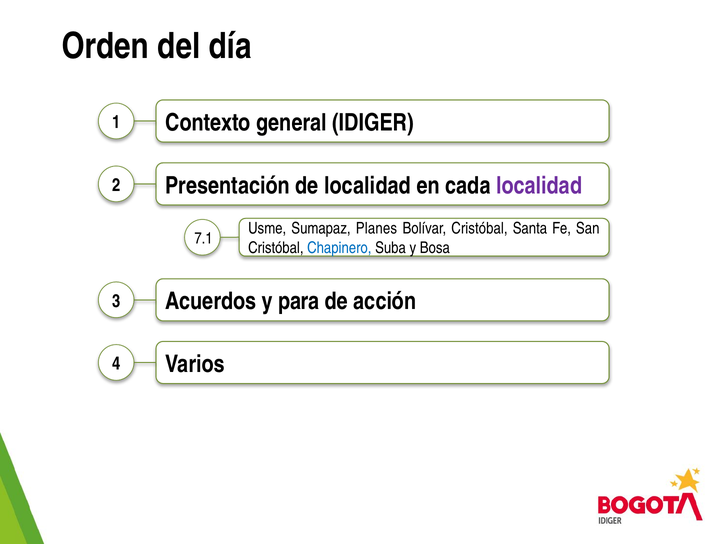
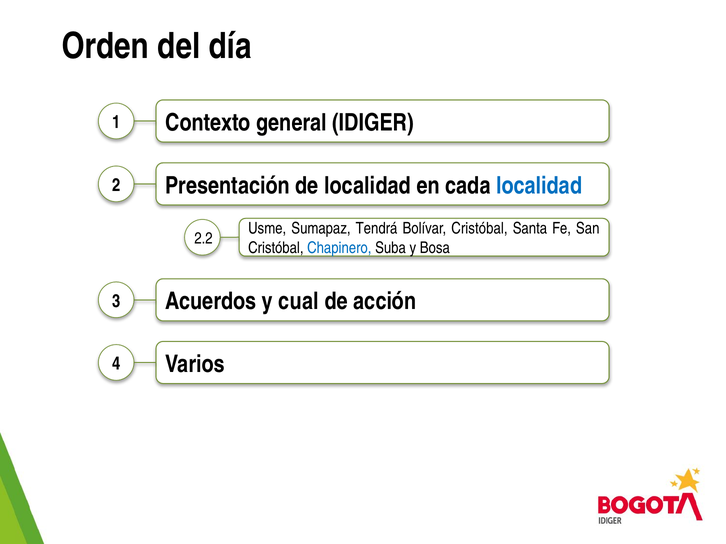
localidad colour: purple -> blue (539, 186)
Planes: Planes -> Tendrá (377, 229)
7.1: 7.1 -> 2.2 (204, 238)
para: para -> cual (299, 302)
